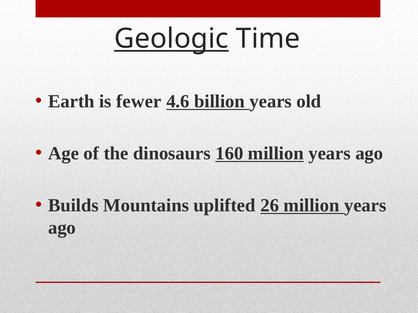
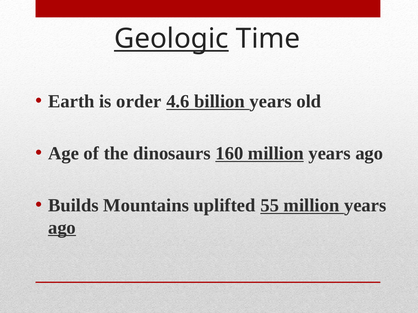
fewer: fewer -> order (139, 102)
26: 26 -> 55 (270, 206)
ago underline: none -> present (62, 228)
